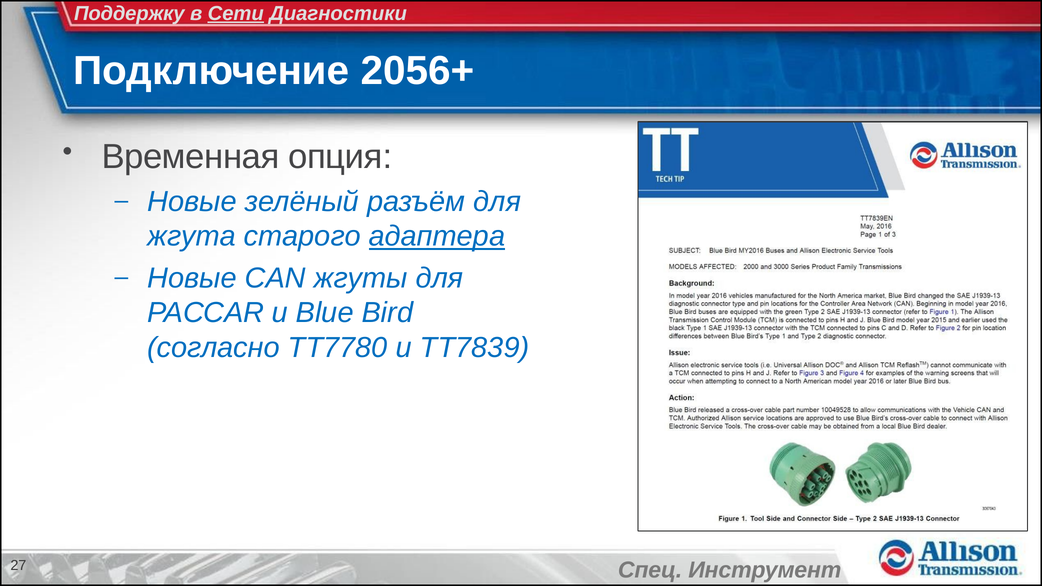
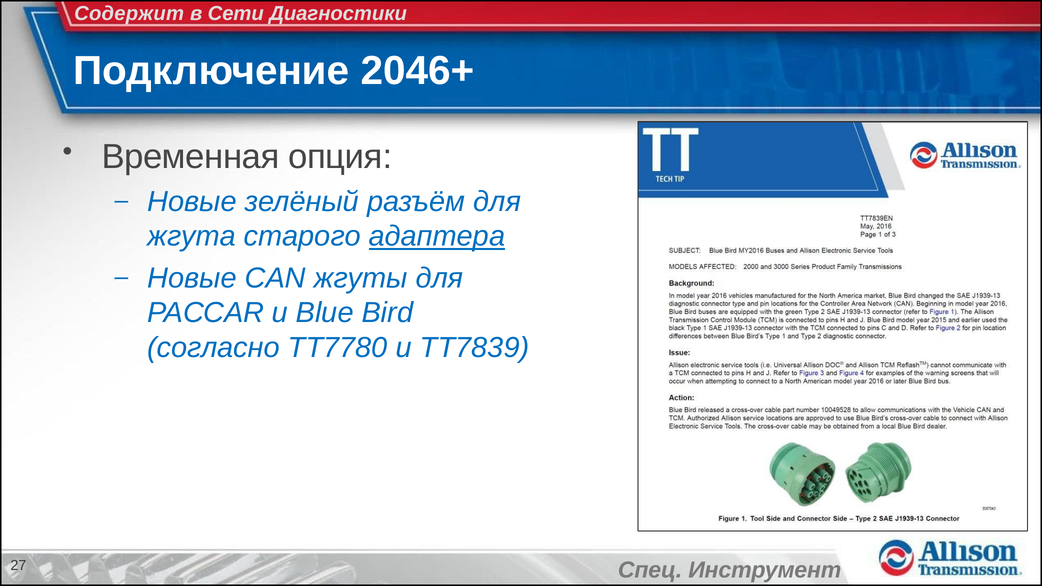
Поддержку: Поддержку -> Содержит (129, 14)
Сети underline: present -> none (236, 14)
2056+: 2056+ -> 2046+ (417, 71)
